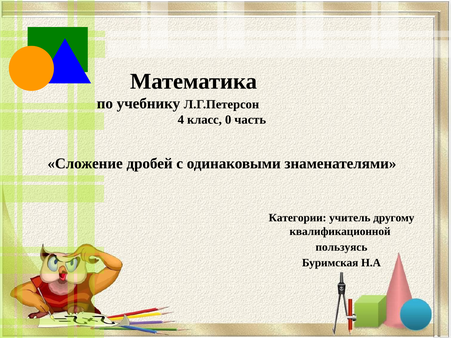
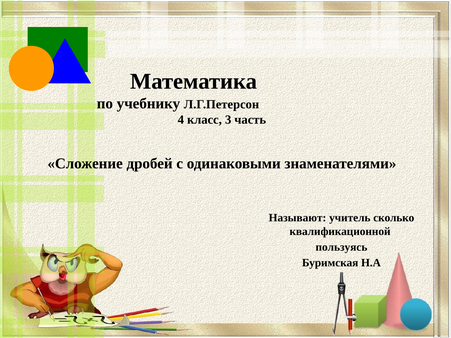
0: 0 -> 3 (228, 120)
Категории: Категории -> Называют (298, 218)
другому: другому -> сколько (394, 218)
